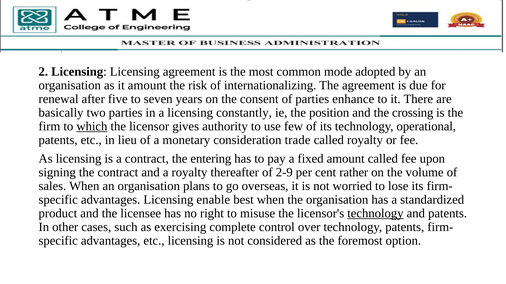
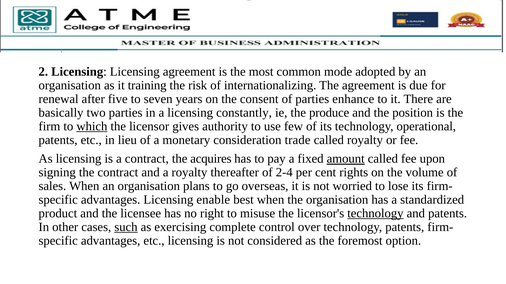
it amount: amount -> training (147, 86)
position: position -> produce (329, 113)
crossing: crossing -> position (413, 113)
entering: entering -> acquires (211, 159)
amount underline: none -> present (346, 159)
2-9: 2-9 -> 2-4 (284, 173)
rather: rather -> rights (354, 173)
such underline: none -> present (126, 227)
